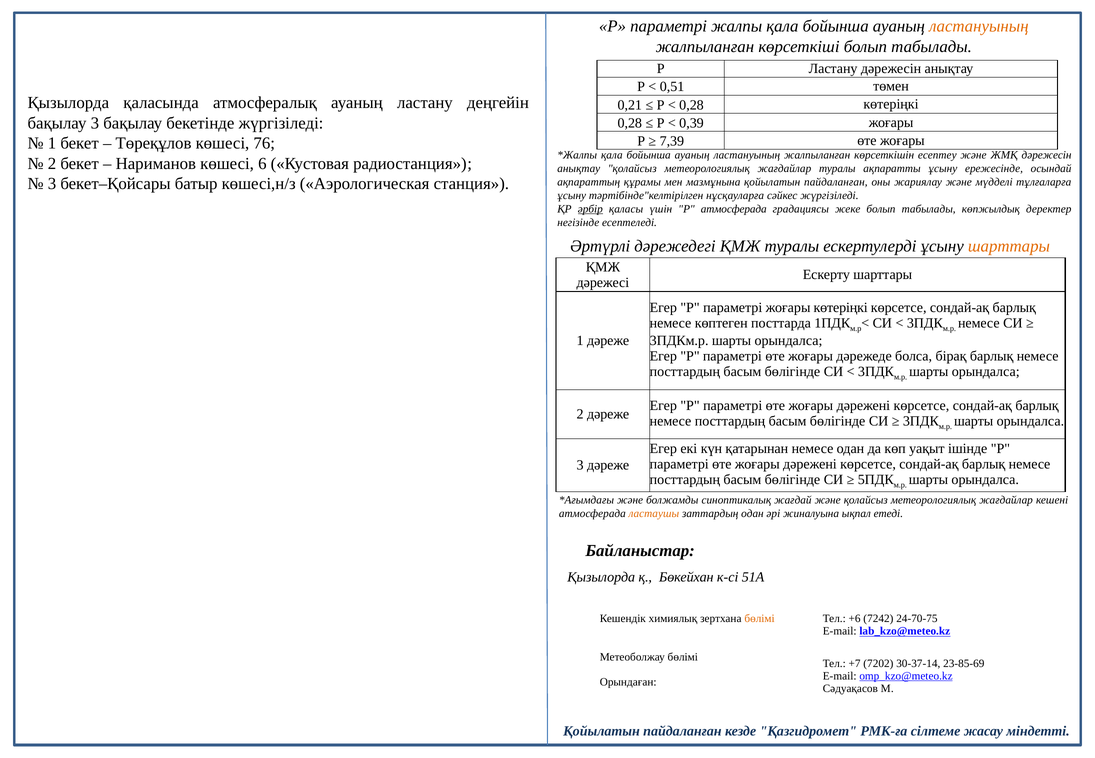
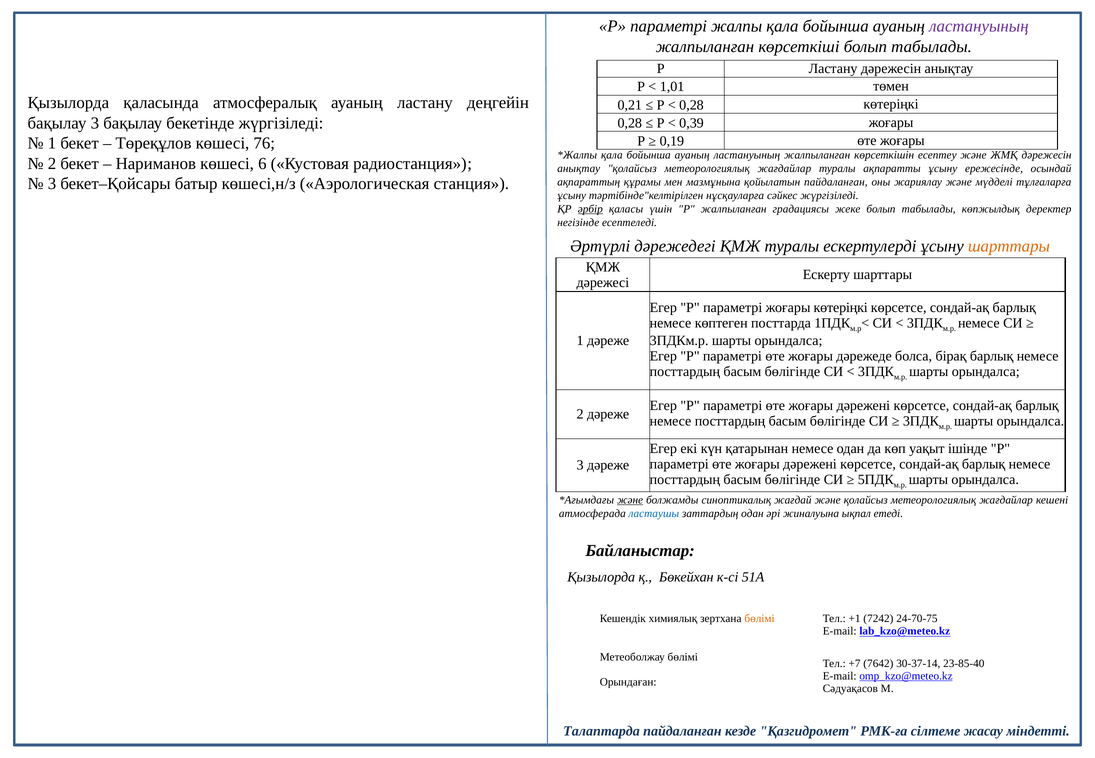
ластануының colour: orange -> purple (979, 26)
0,51: 0,51 -> 1,01 (672, 87)
7,39: 7,39 -> 0,19 (672, 141)
Р атмосферада: атмосферада -> жалпыланған (734, 209)
және underline: none -> present (630, 500)
ластаушы colour: orange -> blue (654, 513)
+6: +6 -> +1 (855, 619)
7202: 7202 -> 7642 (878, 663)
23-85-69: 23-85-69 -> 23-85-40 (964, 663)
Қойылатын: Қойылатын -> Талаптарда (602, 731)
